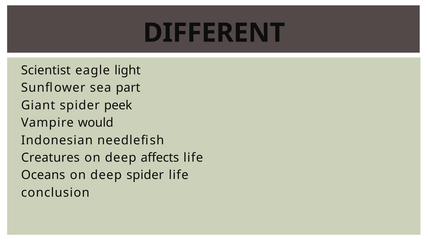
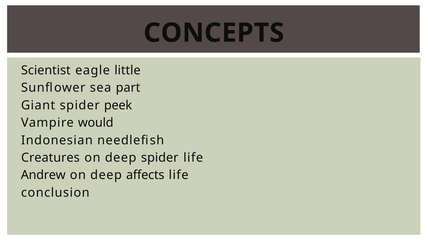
DIFFERENT: DIFFERENT -> CONCEPTS (214, 33)
light: light -> little (127, 70)
deep affects: affects -> spider (160, 158)
Oceans: Oceans -> Andrew (43, 175)
deep spider: spider -> affects (145, 175)
